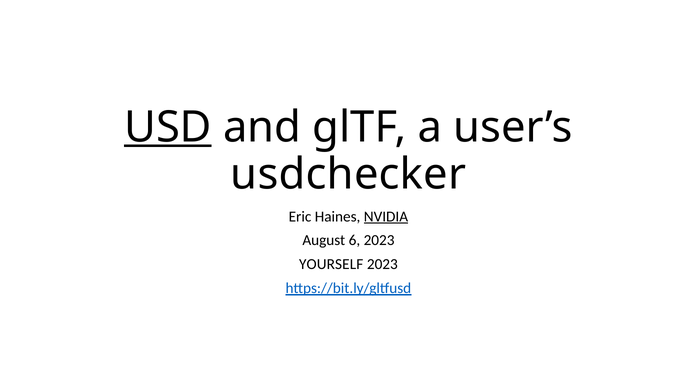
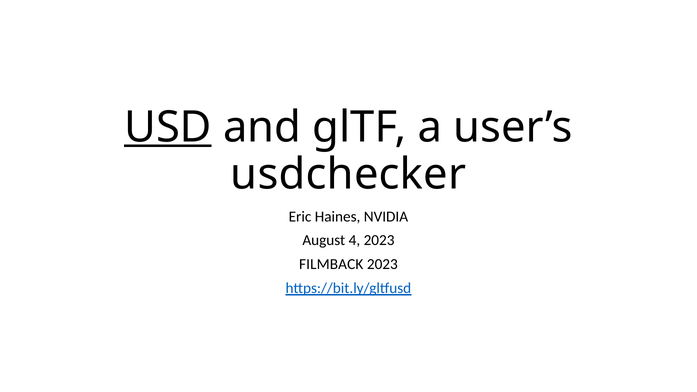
NVIDIA underline: present -> none (386, 217)
6: 6 -> 4 (354, 240)
YOURSELF: YOURSELF -> FILMBACK (331, 264)
